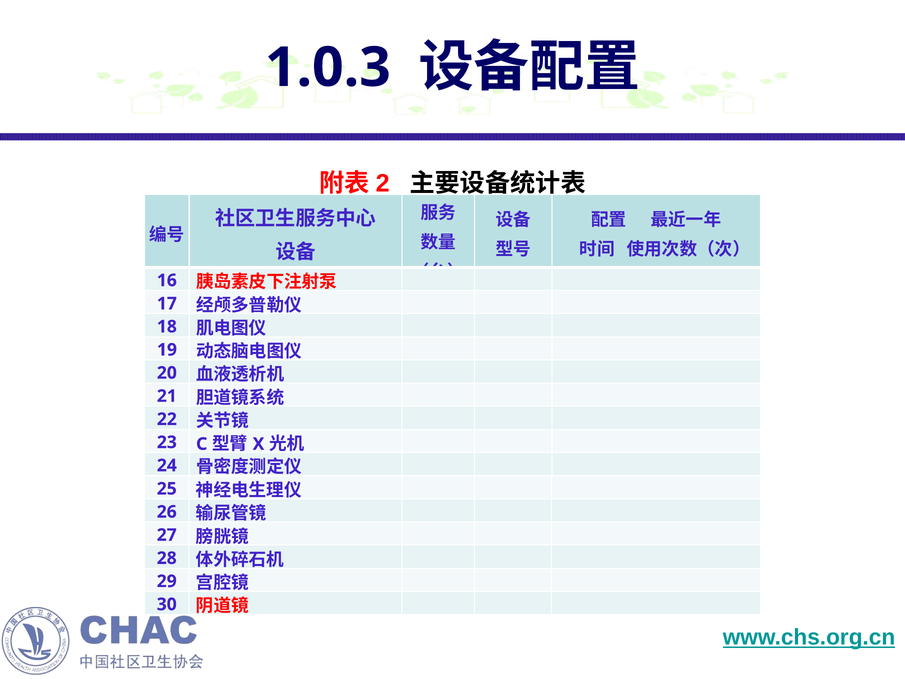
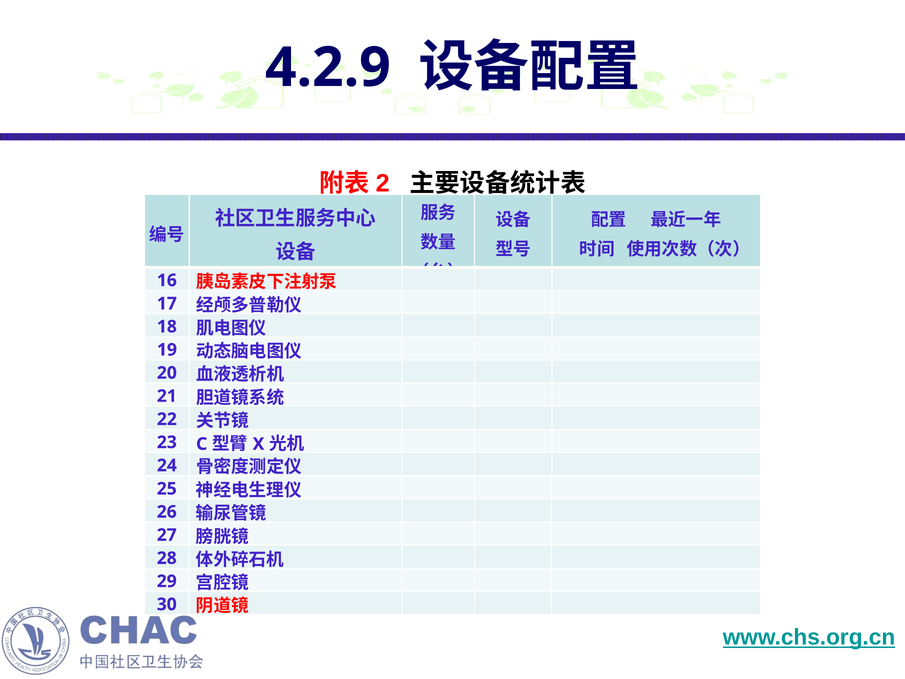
1.0.3: 1.0.3 -> 4.2.9 (328, 68)
